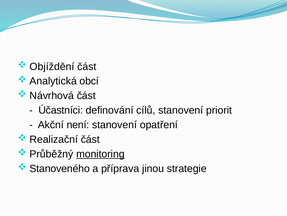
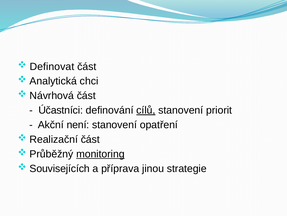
Objíždění: Objíždění -> Definovat (52, 66)
obcí: obcí -> chci (89, 81)
cílů underline: none -> present (146, 110)
Stanoveného: Stanoveného -> Souvisejících (60, 168)
